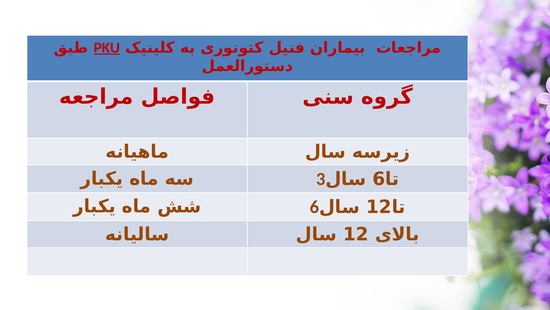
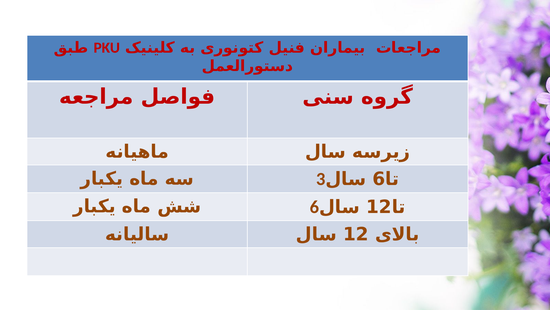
PKU underline: present -> none (107, 48)
